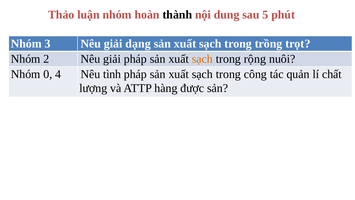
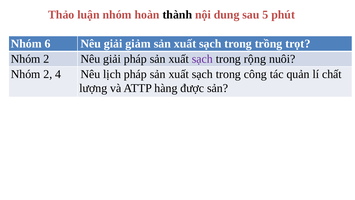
3: 3 -> 6 (48, 44)
dạng: dạng -> giảm (138, 44)
sạch colour: orange -> purple (202, 59)
0: 0 -> 2 (48, 74)
tình: tình -> lịch (112, 74)
